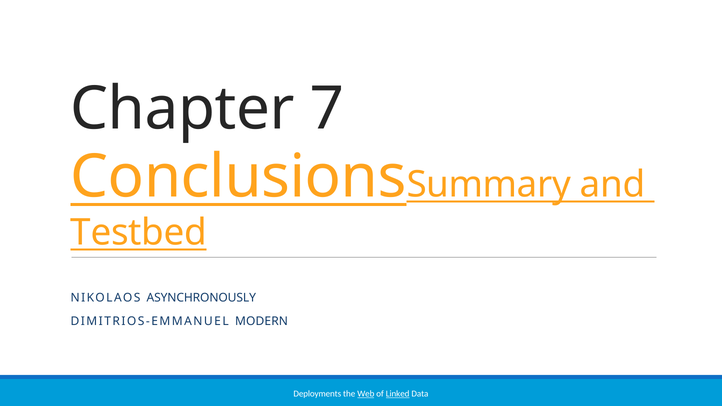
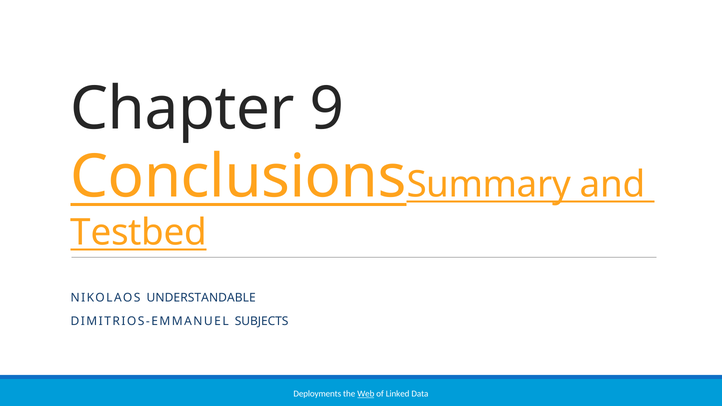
7: 7 -> 9 (327, 109)
ASYNCHRONOUSLY: ASYNCHRONOUSLY -> UNDERSTANDABLE (201, 298)
MODERN: MODERN -> SUBJECTS (262, 321)
Linked underline: present -> none (398, 394)
